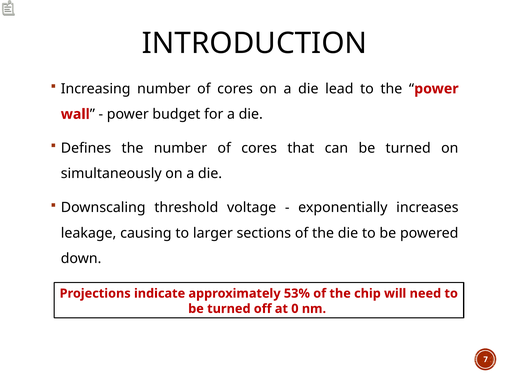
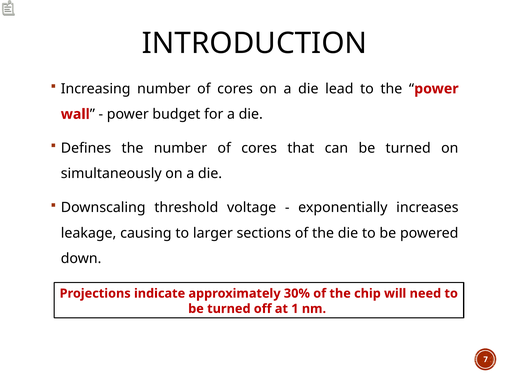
53%: 53% -> 30% (297, 293)
0: 0 -> 1 (295, 309)
